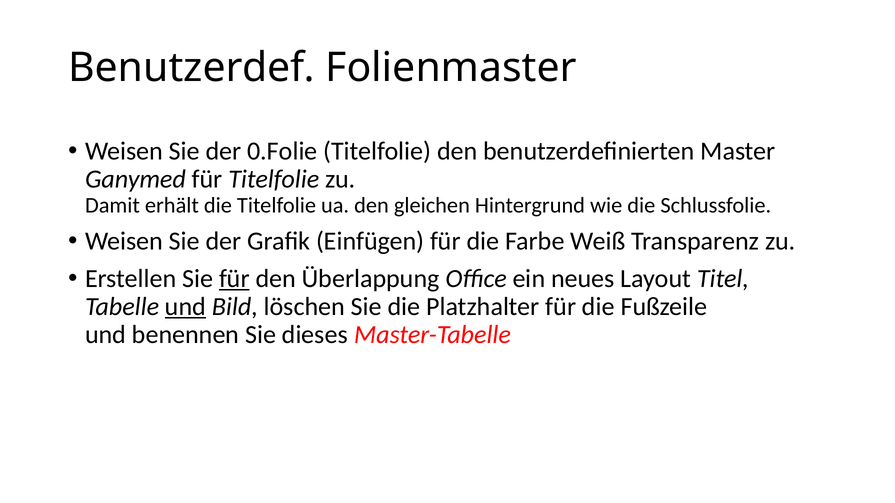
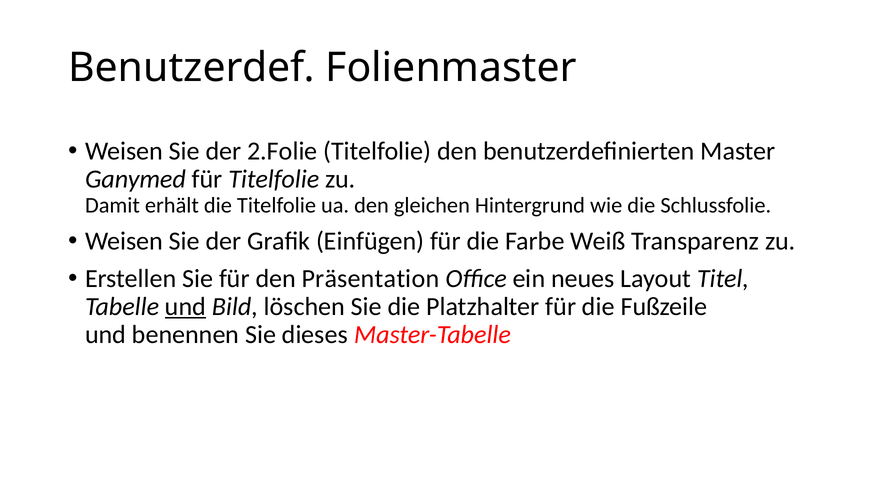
0.Folie: 0.Folie -> 2.Folie (282, 151)
für underline: present -> none (234, 279)
Überlappung: Überlappung -> Präsentation (371, 279)
